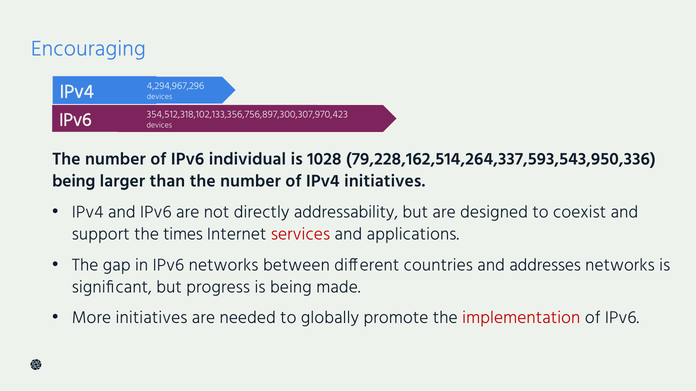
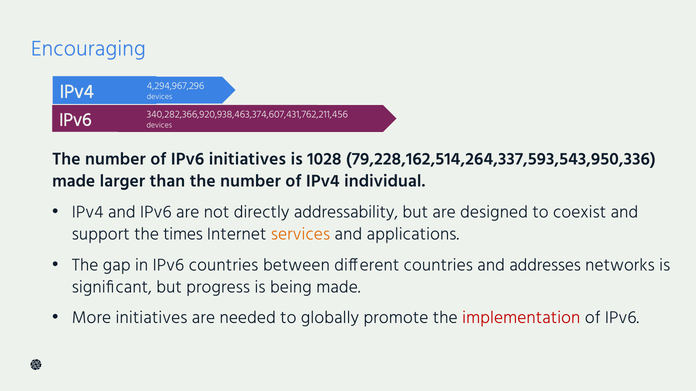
354,512,318,102,133,356,756,897,300,307,970,423: 354,512,318,102,133,356,756,897,300,307,970,423 -> 340,282,366,920,938,463,374,607,431,762,211,456 (247, 115)
IPv6 individual: individual -> initiatives (247, 159)
being: being -> made (74, 181)
IPv4 initiatives: initiatives -> individual (385, 181)
services colour: red -> orange (300, 234)
IPv6 networks: networks -> countries (224, 265)
